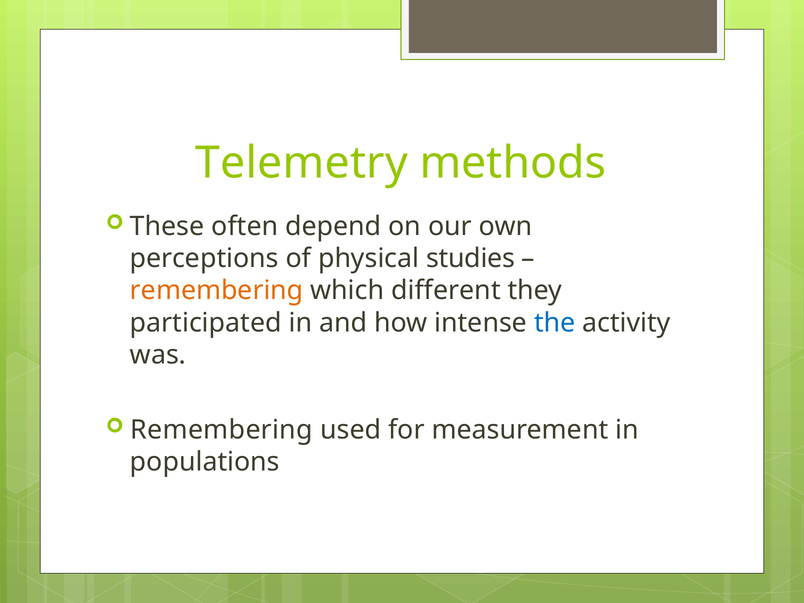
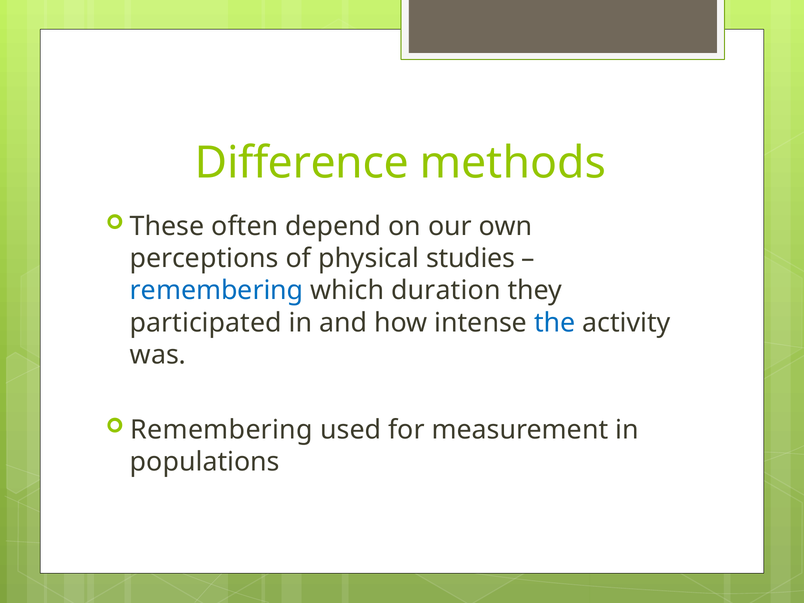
Telemetry: Telemetry -> Difference (302, 163)
remembering colour: orange -> blue (217, 291)
different: different -> duration (446, 291)
